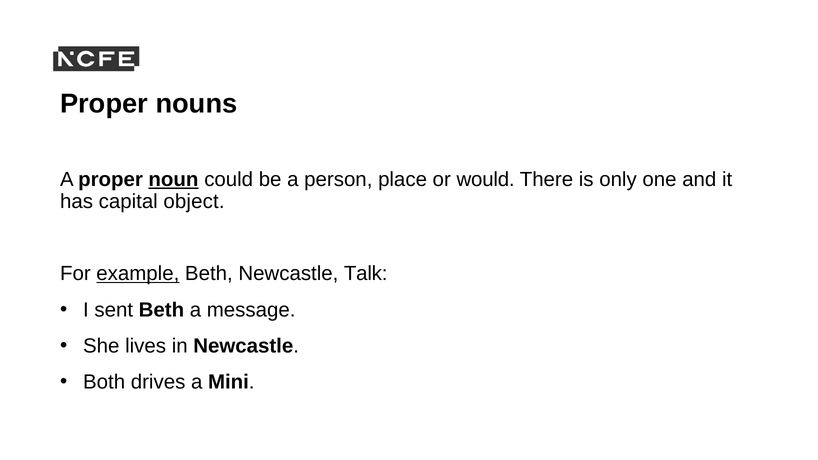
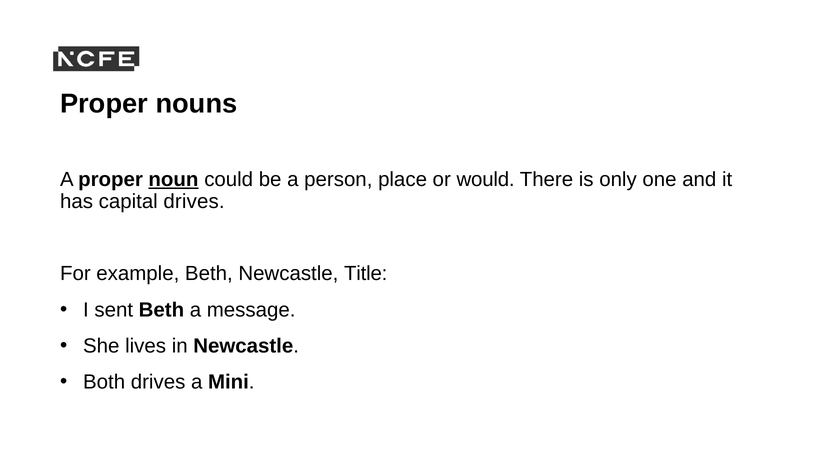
capital object: object -> drives (194, 202)
example underline: present -> none (138, 274)
Talk: Talk -> Title (366, 274)
